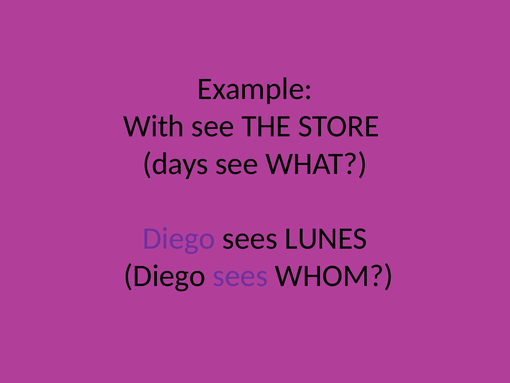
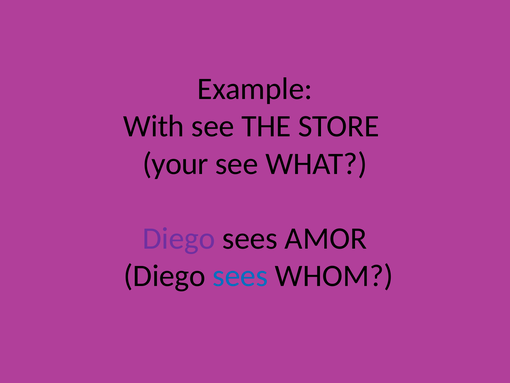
days: days -> your (175, 163)
LUNES: LUNES -> AMOR (326, 238)
sees colour: purple -> blue (240, 276)
